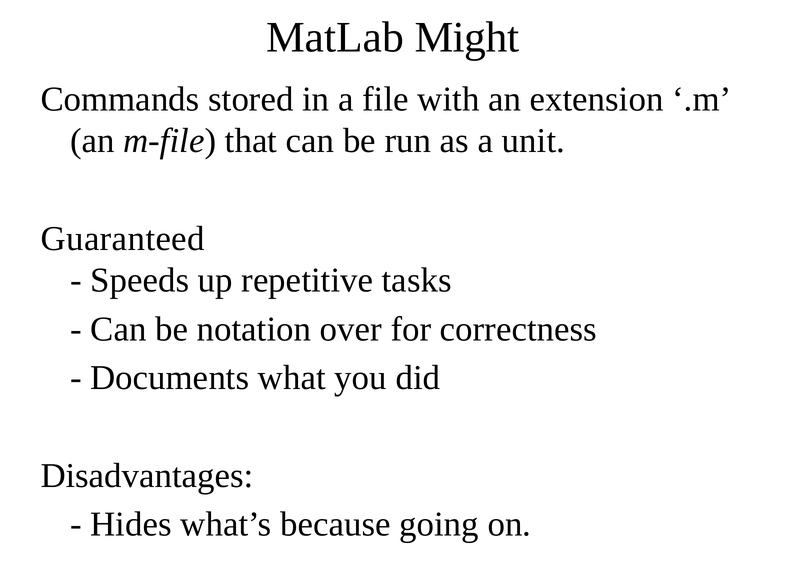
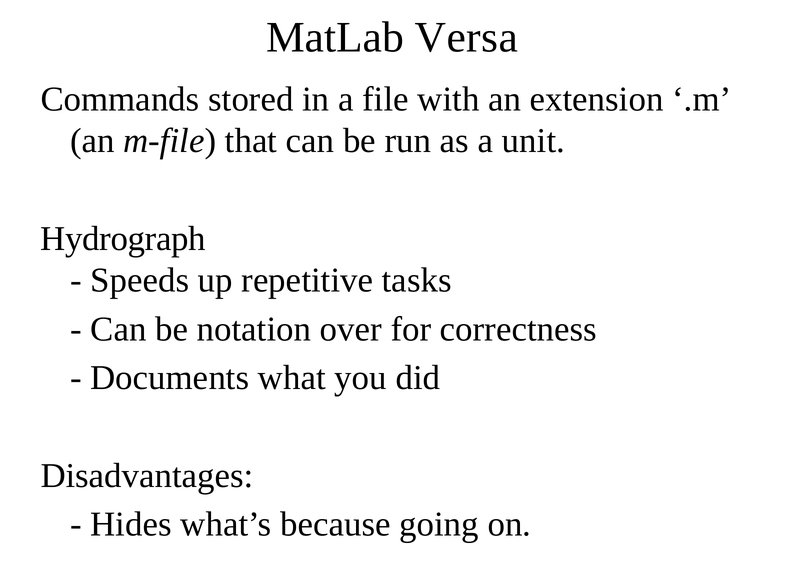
Might: Might -> Versa (466, 38)
Guaranteed: Guaranteed -> Hydrograph (123, 239)
